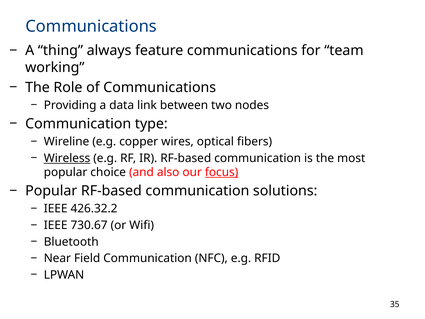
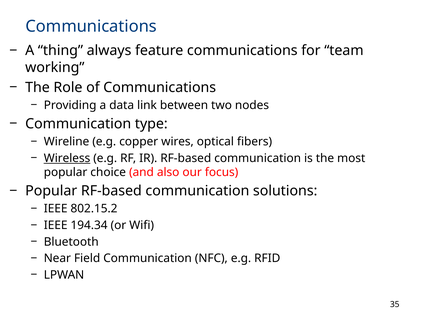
focus underline: present -> none (222, 172)
426.32.2: 426.32.2 -> 802.15.2 (94, 209)
730.67: 730.67 -> 194.34 (89, 225)
